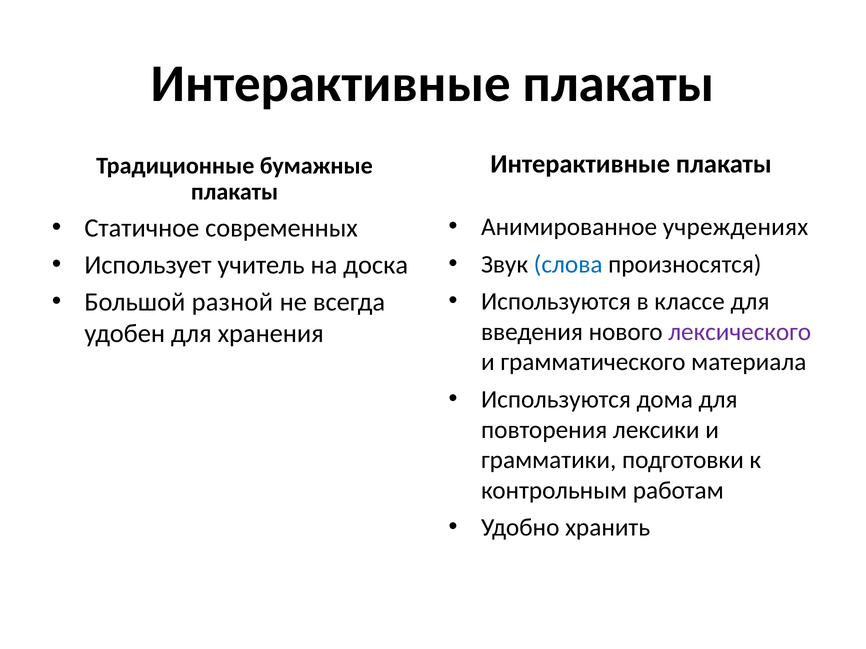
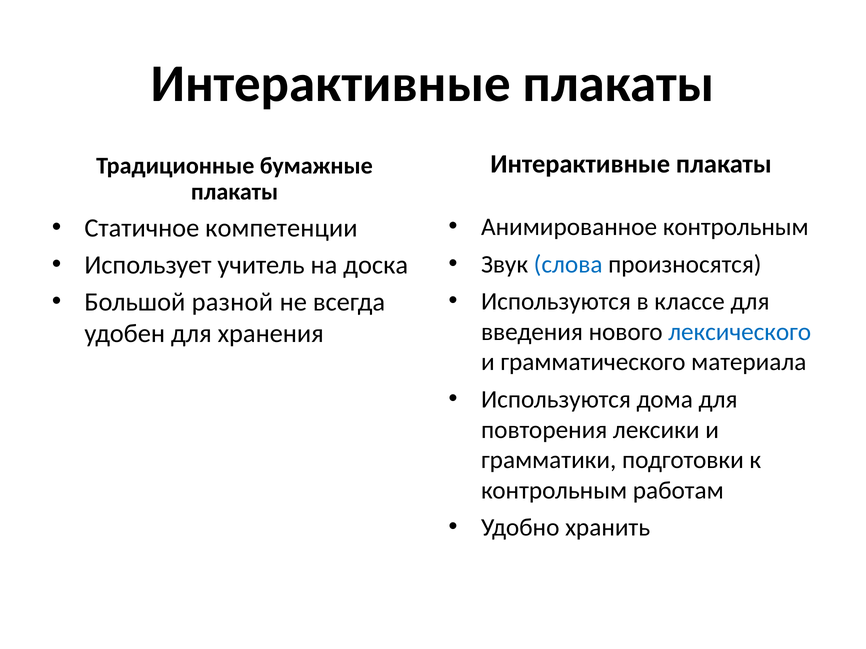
Анимированное учреждениях: учреждениях -> контрольным (736, 227)
современных: современных -> компетенции (281, 228)
лексического colour: purple -> blue (740, 332)
